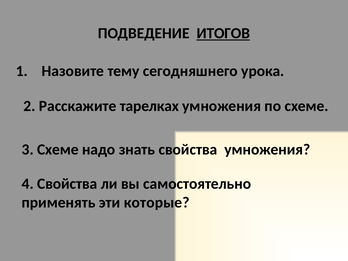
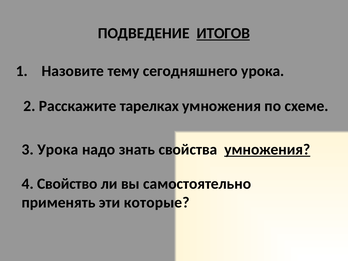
3 Схеме: Схеме -> Урока (58, 150)
умножения underline: none -> present (267, 150)
4 Свойства: Свойства -> Свойство (67, 184)
